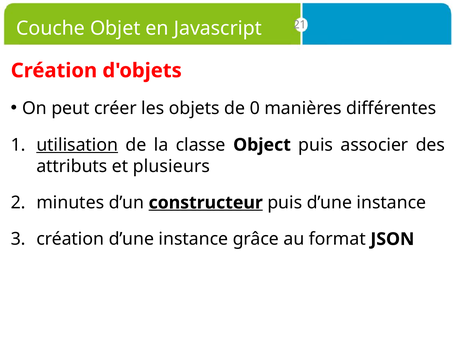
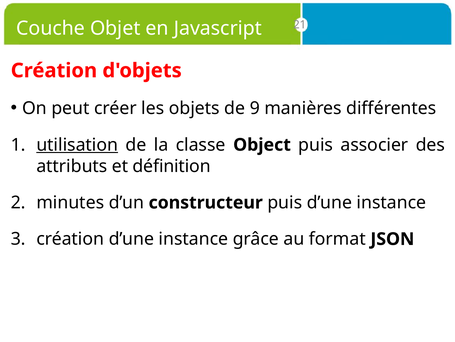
0: 0 -> 9 (255, 108)
plusieurs: plusieurs -> définition (172, 166)
constructeur underline: present -> none (206, 202)
